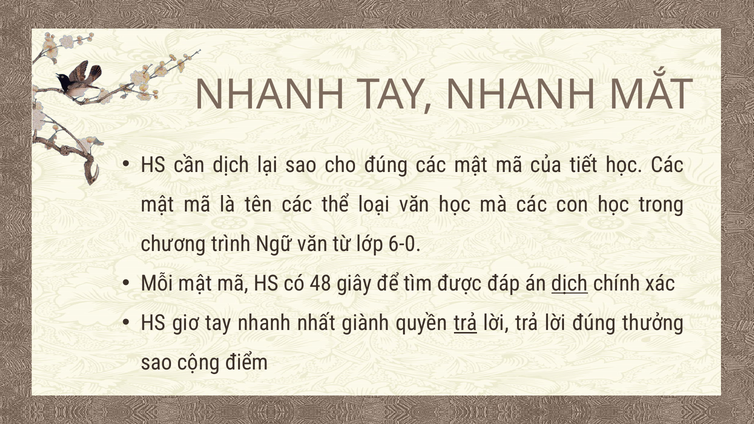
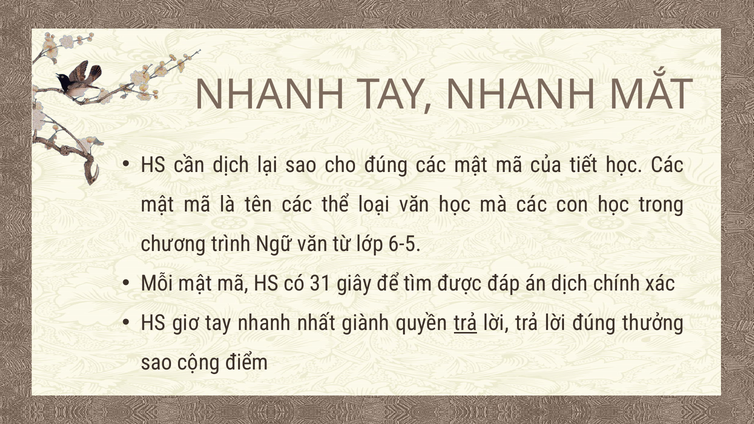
6-0: 6-0 -> 6-5 (405, 244)
48: 48 -> 31 (321, 284)
dịch underline: present -> none (570, 284)
